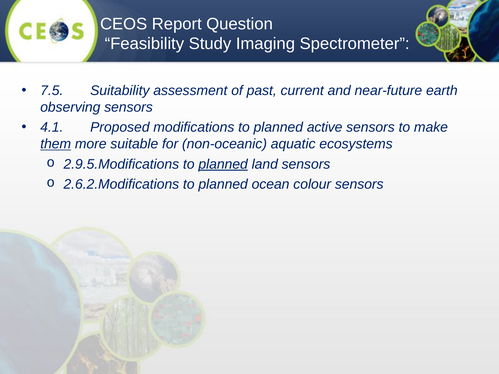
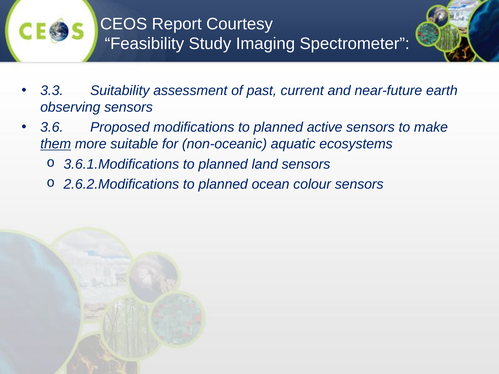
Question: Question -> Courtesy (240, 24)
7.5: 7.5 -> 3.3 (52, 91)
4.1: 4.1 -> 3.6 (52, 128)
2.9.5.Modifications: 2.9.5.Modifications -> 3.6.1.Modifications (121, 164)
planned underline: present -> none (223, 164)
